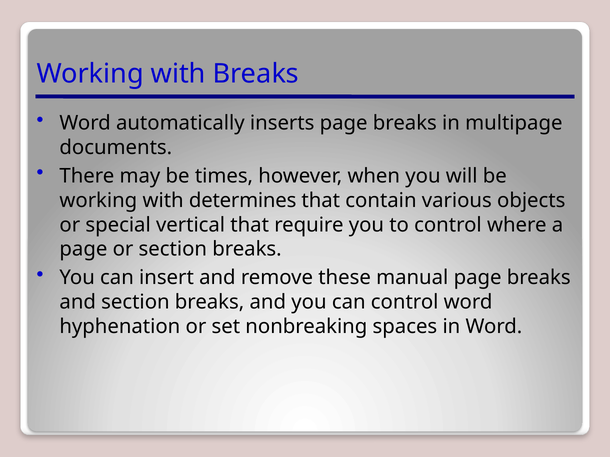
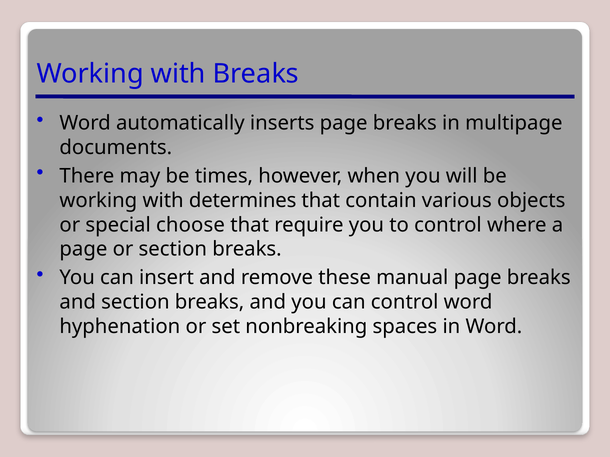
vertical: vertical -> choose (190, 225)
